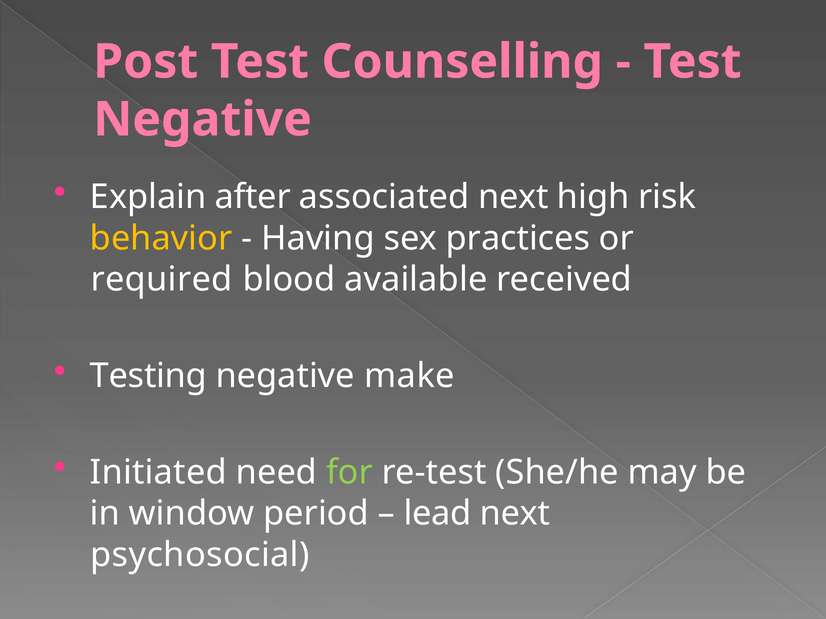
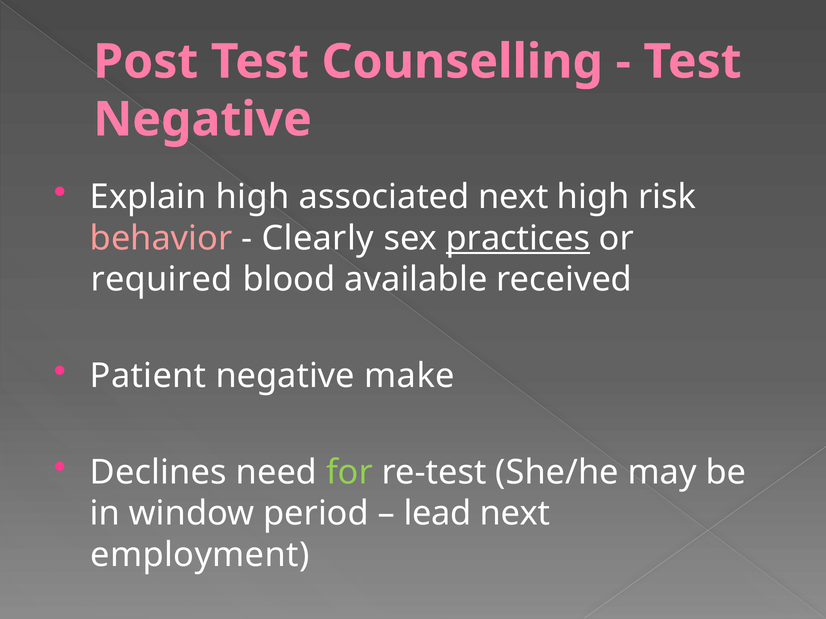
Explain after: after -> high (253, 197)
behavior colour: yellow -> pink (161, 238)
Having: Having -> Clearly (318, 238)
practices underline: none -> present (518, 238)
Testing: Testing -> Patient (148, 376)
Initiated: Initiated -> Declines (158, 473)
psychosocial: psychosocial -> employment (200, 555)
